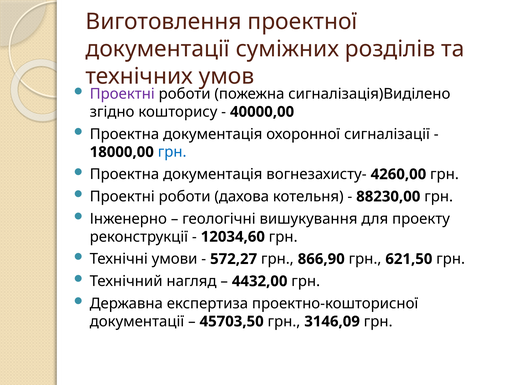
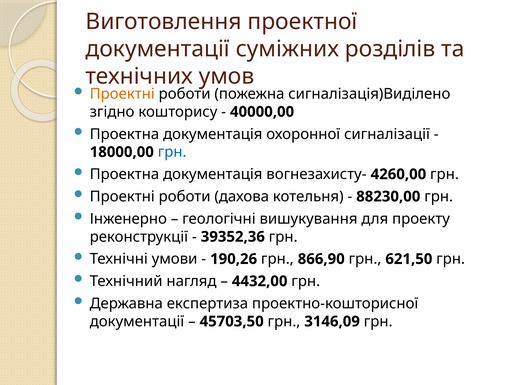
Проектні colour: purple -> orange (122, 94)
12034,60: 12034,60 -> 39352,36 (233, 237)
572,27: 572,27 -> 190,26 (234, 259)
